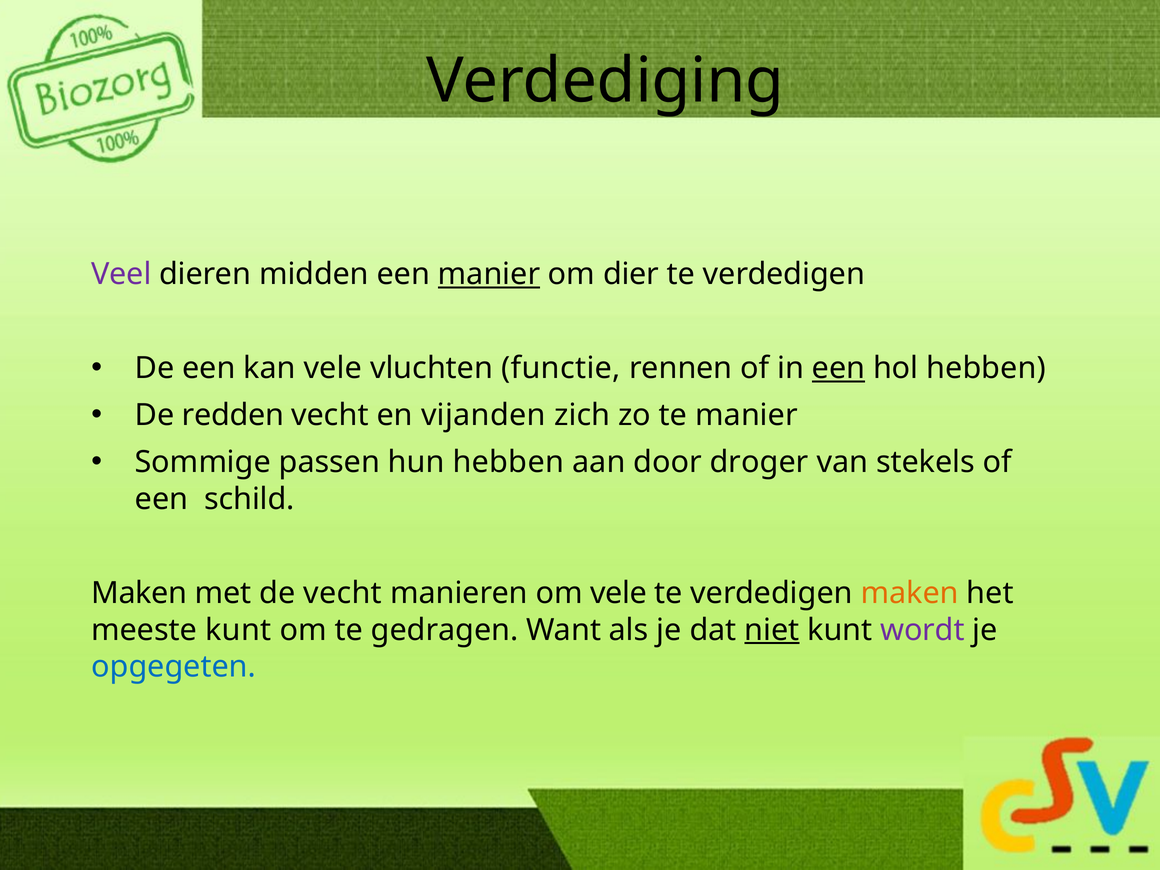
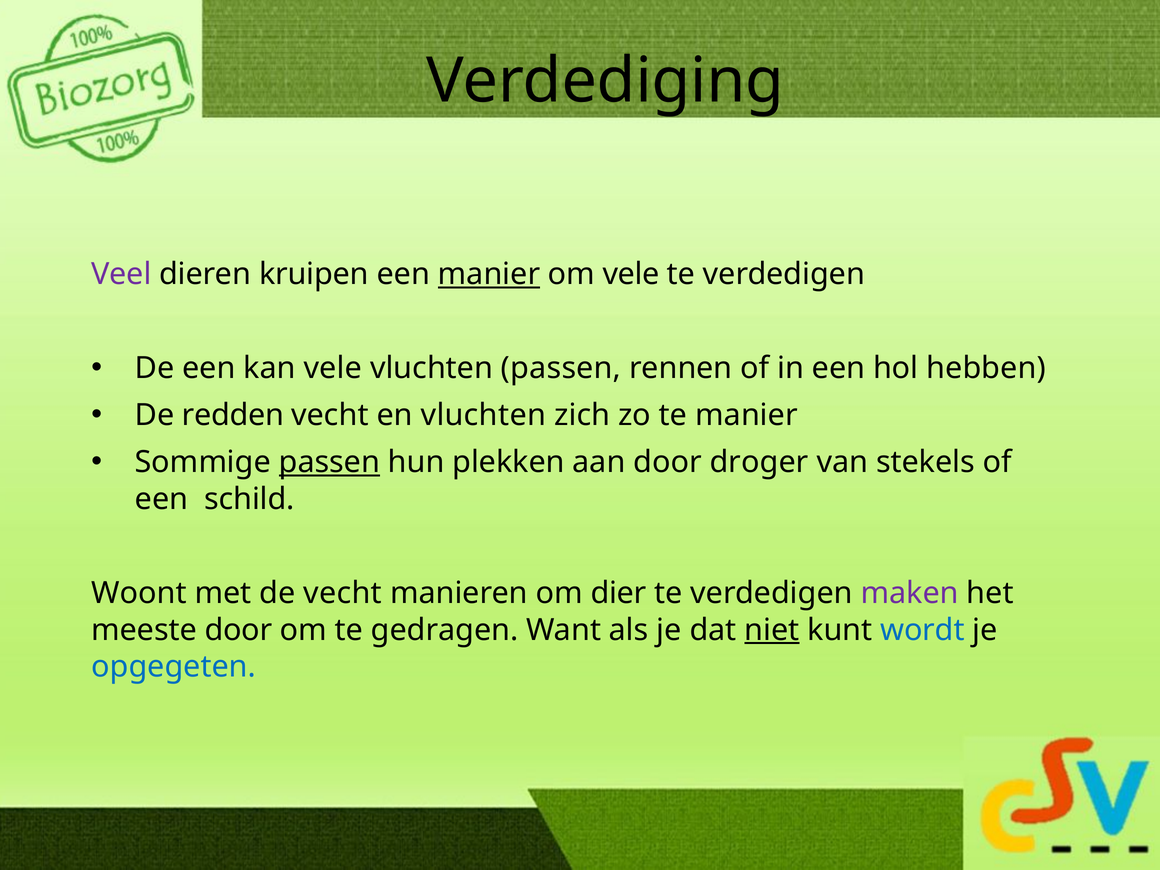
midden: midden -> kruipen (314, 274)
om dier: dier -> vele (631, 274)
vluchten functie: functie -> passen (561, 368)
een underline: present -> none (839, 368)
en vijanden: vijanden -> vluchten (483, 415)
passen underline: none -> present (329, 462)
hun hebben: hebben -> plekken (509, 462)
Maken: Maken -> Woont (139, 593)
om vele: vele -> dier (619, 593)
maken colour: orange -> purple (910, 593)
meeste kunt: kunt -> door (239, 630)
wordt colour: purple -> blue (922, 630)
